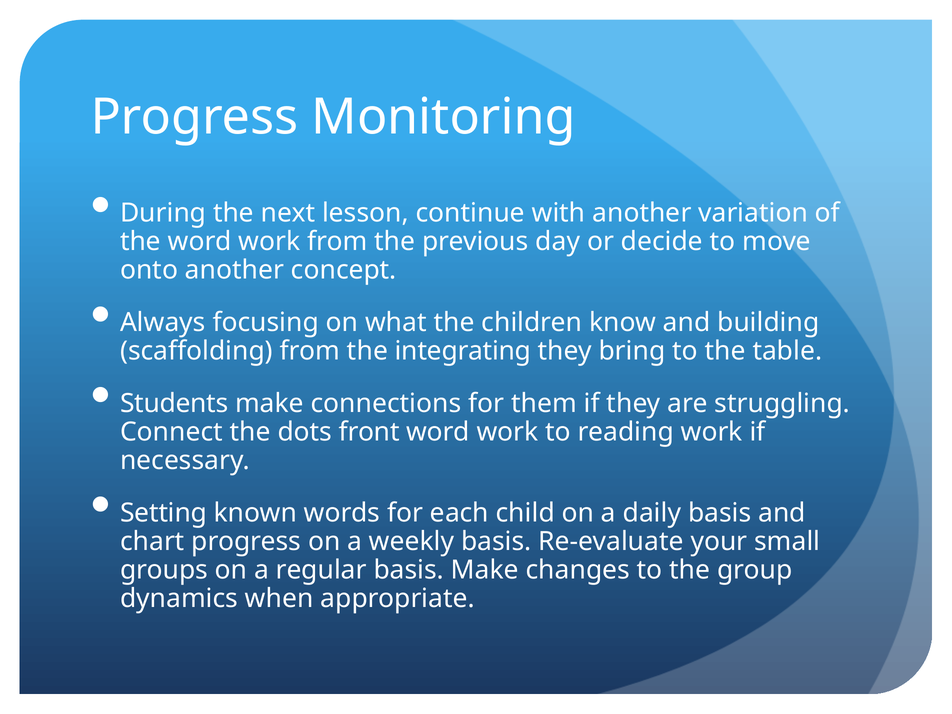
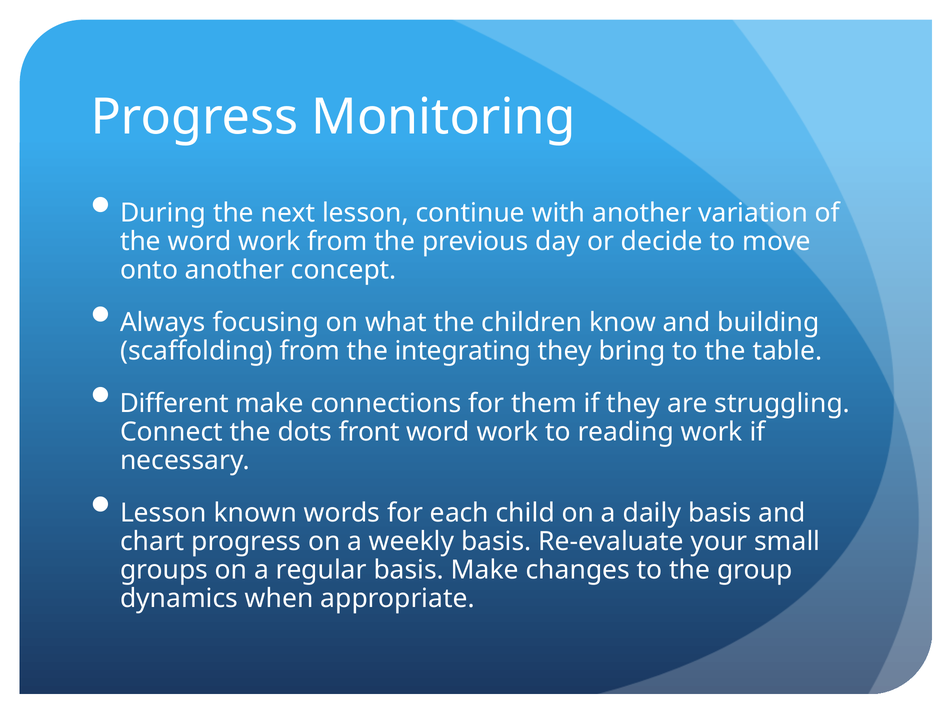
Students: Students -> Different (174, 403)
Setting: Setting -> Lesson (163, 513)
